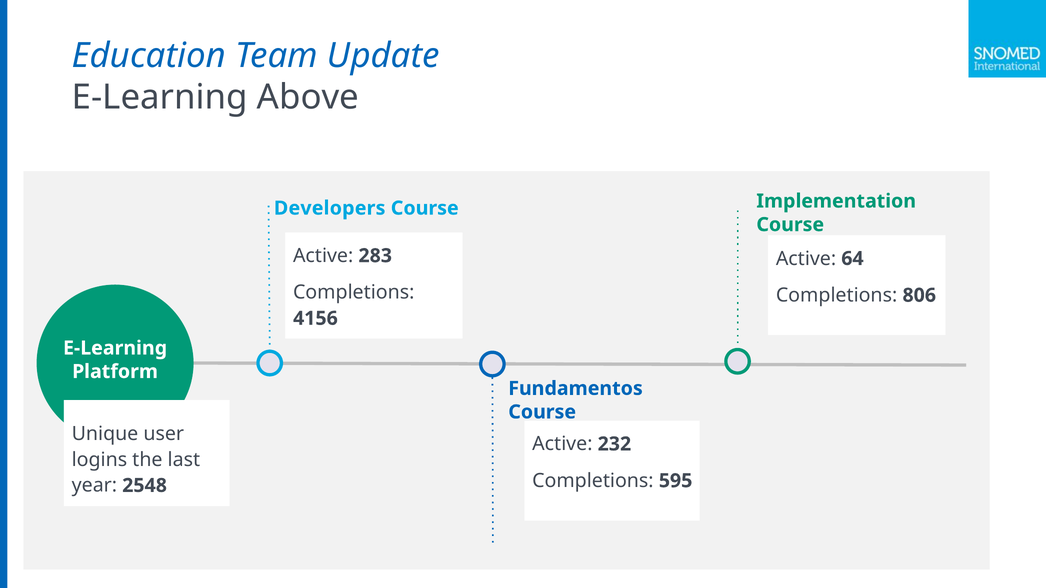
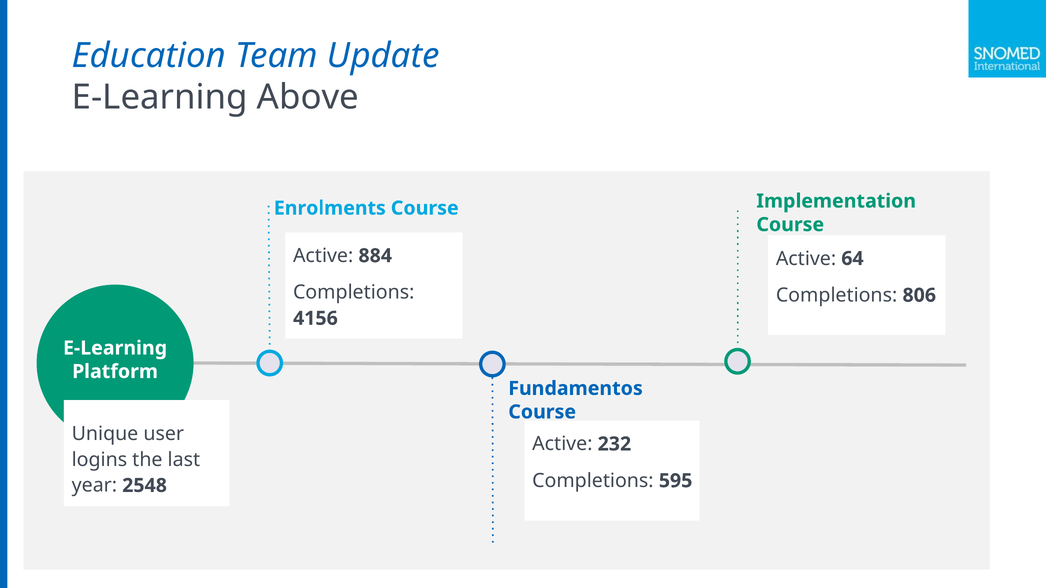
Developers: Developers -> Enrolments (330, 208)
283: 283 -> 884 (375, 256)
